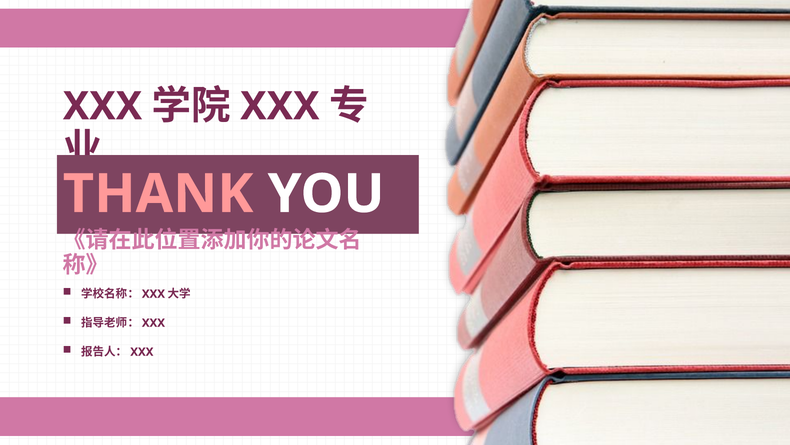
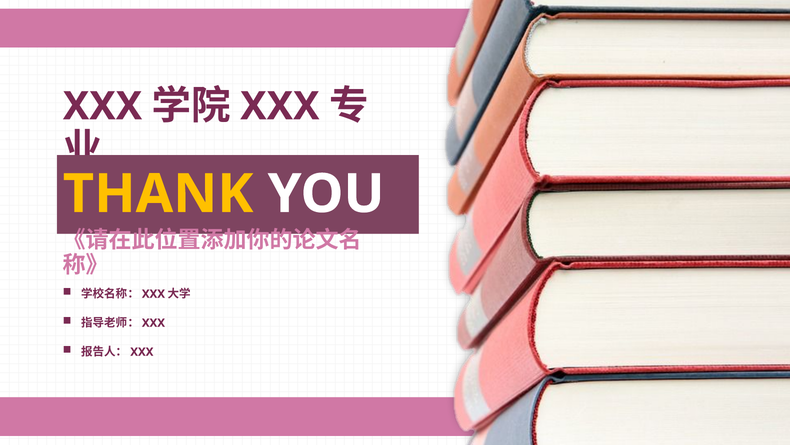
THANK colour: pink -> yellow (158, 194)
